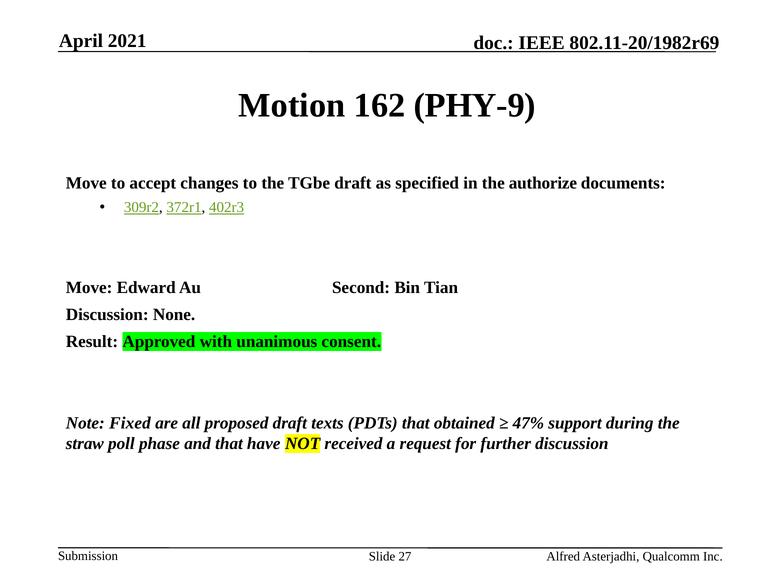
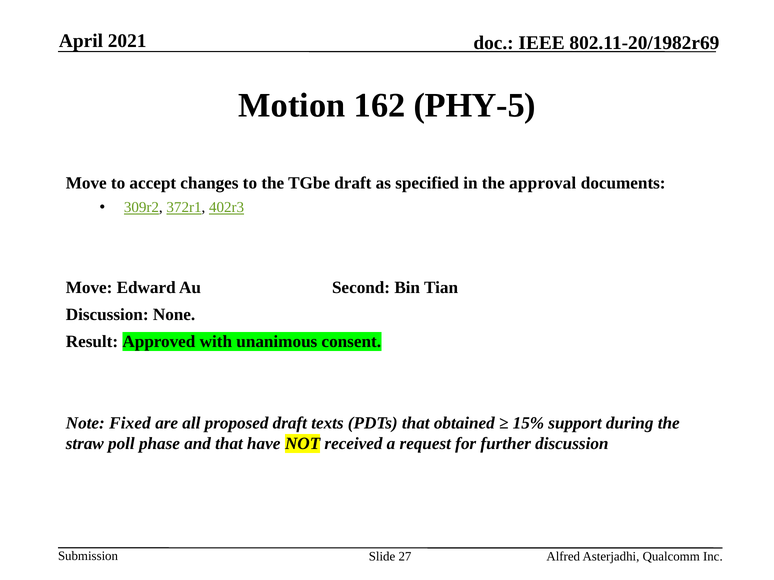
PHY-9: PHY-9 -> PHY-5 (475, 106)
authorize: authorize -> approval (543, 183)
47%: 47% -> 15% (528, 423)
